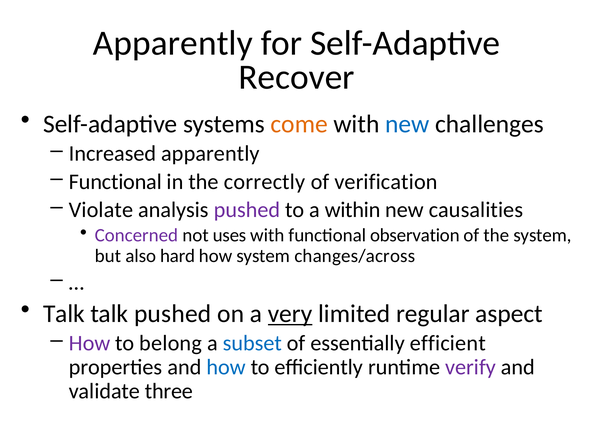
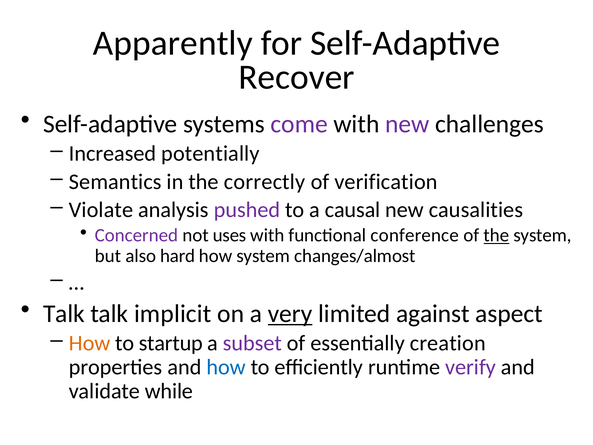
come colour: orange -> purple (299, 124)
new colour: blue -> purple (407, 124)
Increased apparently: apparently -> potentially (210, 153)
Functional: Functional -> Semantics (115, 182)
within: within -> causal (353, 210)
observation: observation -> conference (415, 235)
the underline: none -> present (496, 235)
changes/across: changes/across -> changes/almost (355, 256)
talk pushed: pushed -> implicit (173, 313)
regular: regular -> against (433, 313)
How colour: purple -> orange (90, 343)
belong: belong -> startup (171, 343)
subset colour: blue -> purple (252, 343)
efficient: efficient -> creation (448, 343)
three: three -> while (169, 391)
